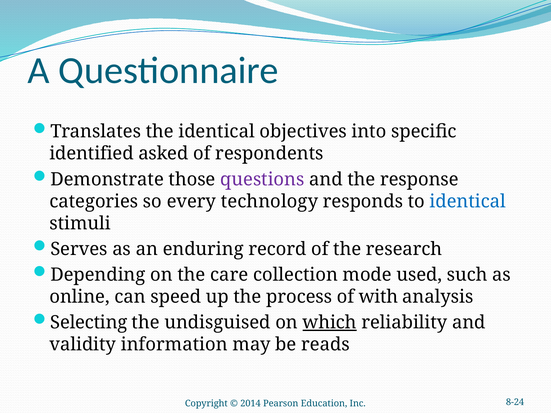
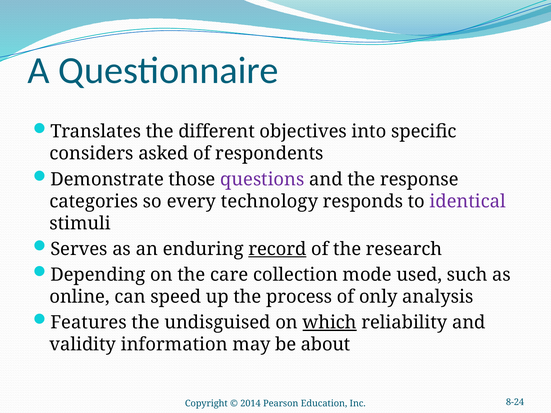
the identical: identical -> different (217, 132)
identified: identified -> considers (92, 154)
identical colour: blue -> purple (468, 201)
record underline: none -> present (277, 249)
with: with -> only (378, 297)
Selecting: Selecting -> Features (89, 323)
reads: reads -> about (326, 345)
